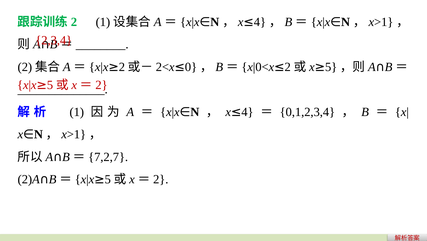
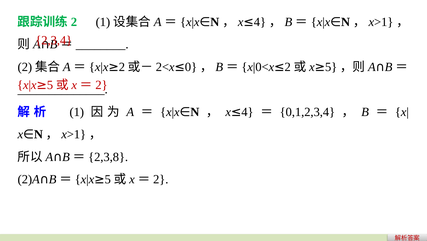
7,2,7: 7,2,7 -> 2,3,8 (108, 156)
